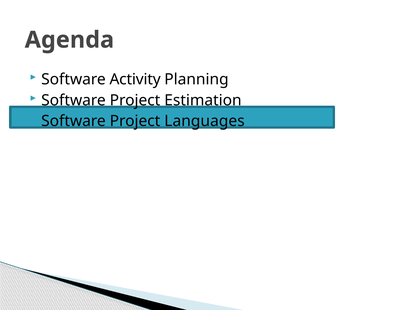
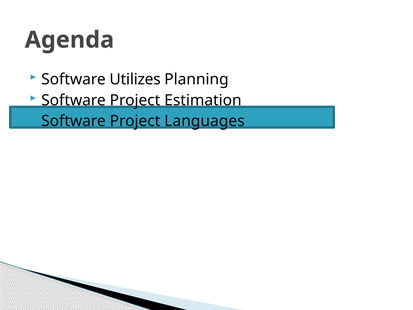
Activity: Activity -> Utilizes (135, 79)
